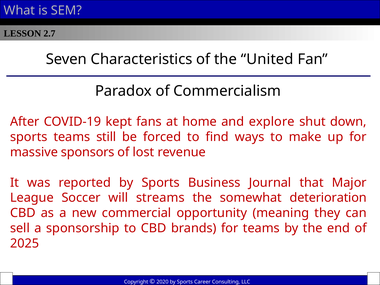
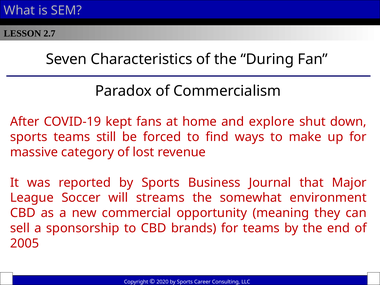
United: United -> During (267, 59)
sponsors: sponsors -> category (88, 152)
deterioration: deterioration -> environment (328, 198)
2025: 2025 -> 2005 (25, 243)
